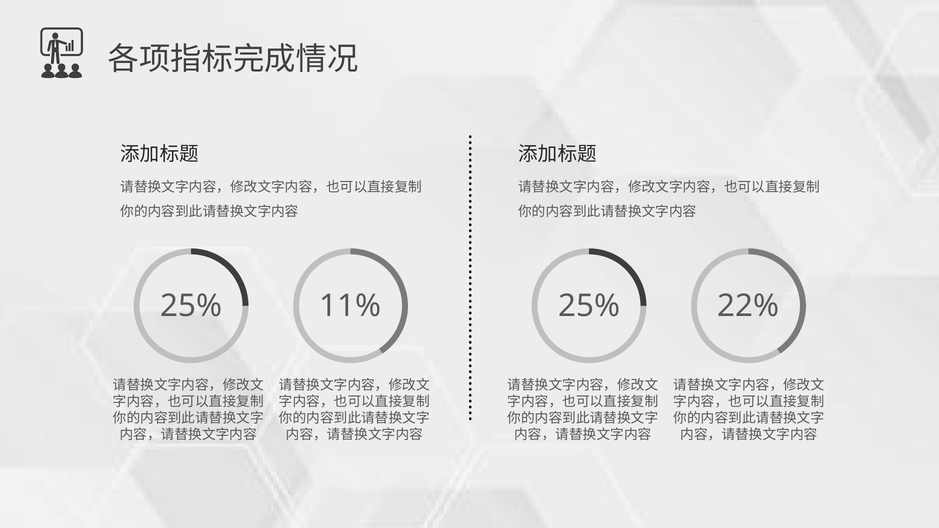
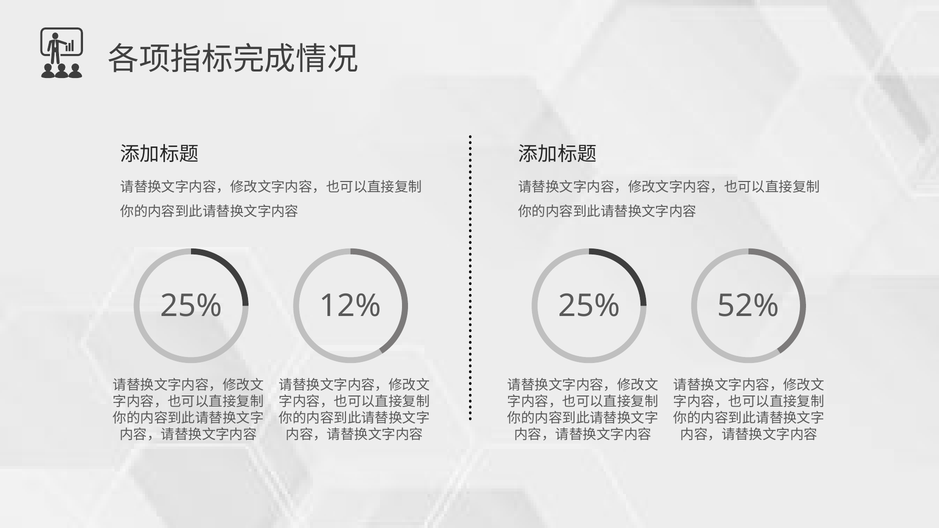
11%: 11% -> 12% (350, 306)
22%: 22% -> 52% (748, 306)
